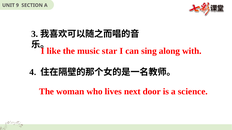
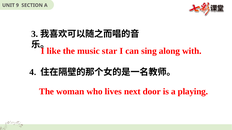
science: science -> playing (193, 92)
